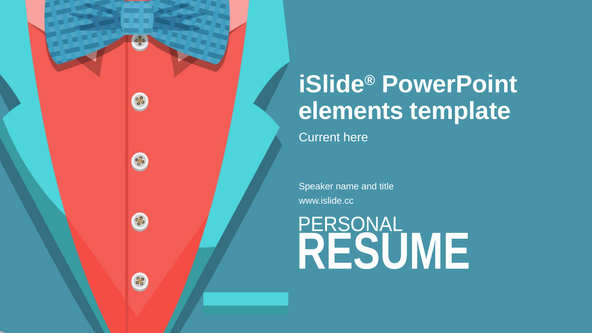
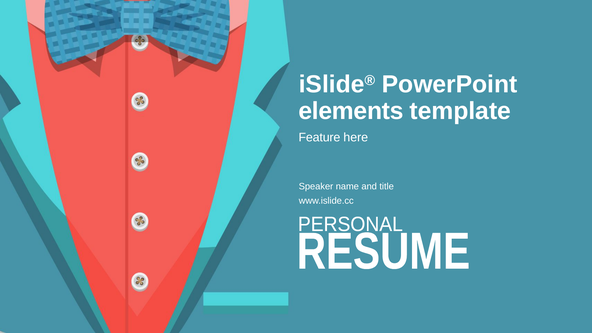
Current: Current -> Feature (319, 137)
